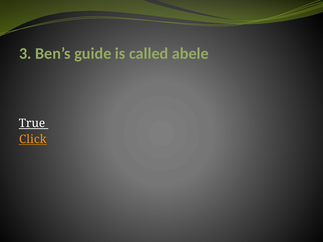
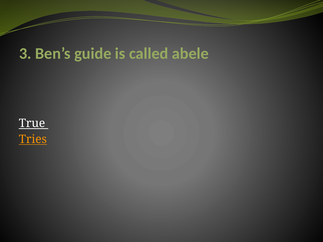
Click: Click -> Tries (33, 139)
